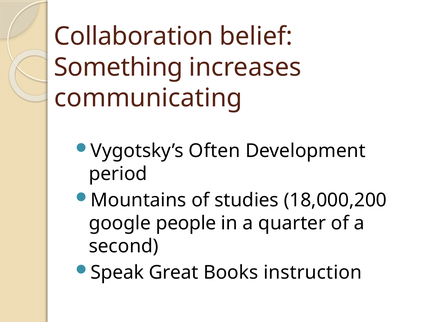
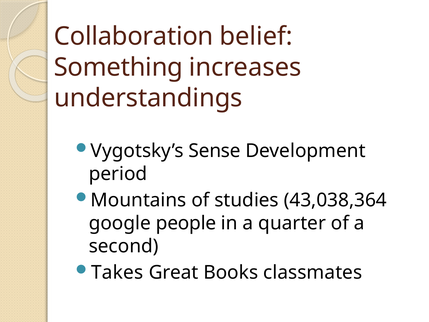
communicating: communicating -> understandings (148, 98)
Often: Often -> Sense (215, 151)
18,000,200: 18,000,200 -> 43,038,364 (335, 200)
Speak: Speak -> Takes (117, 272)
instruction: instruction -> classmates (313, 272)
